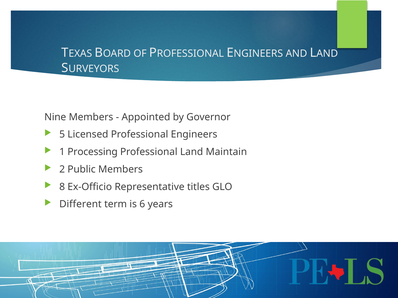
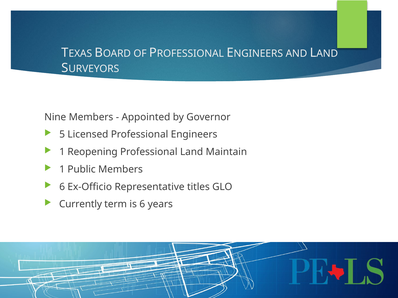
Processing: Processing -> Reopening (93, 152)
2: 2 -> 1 (62, 170)
8: 8 -> 6 (62, 187)
Different: Different -> Currently (81, 205)
